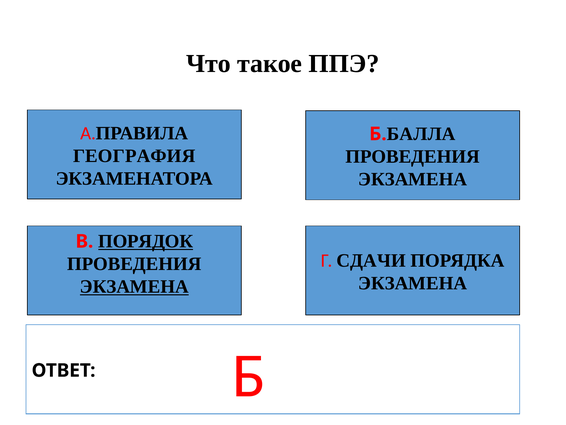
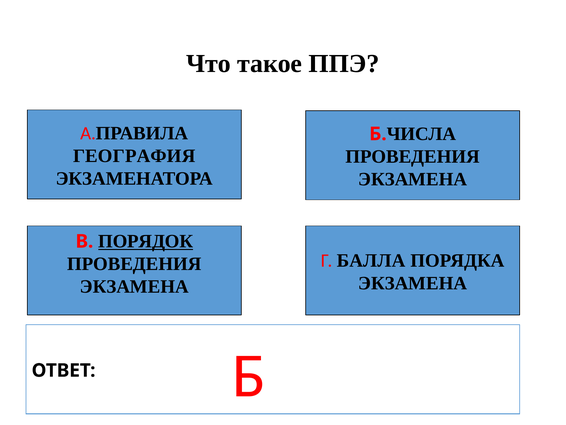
БАЛЛА: БАЛЛА -> ЧИСЛА (421, 134)
СДАЧИ: СДАЧИ -> БАЛЛА (371, 260)
ЭКЗАМЕНА underline: present -> none (134, 286)
